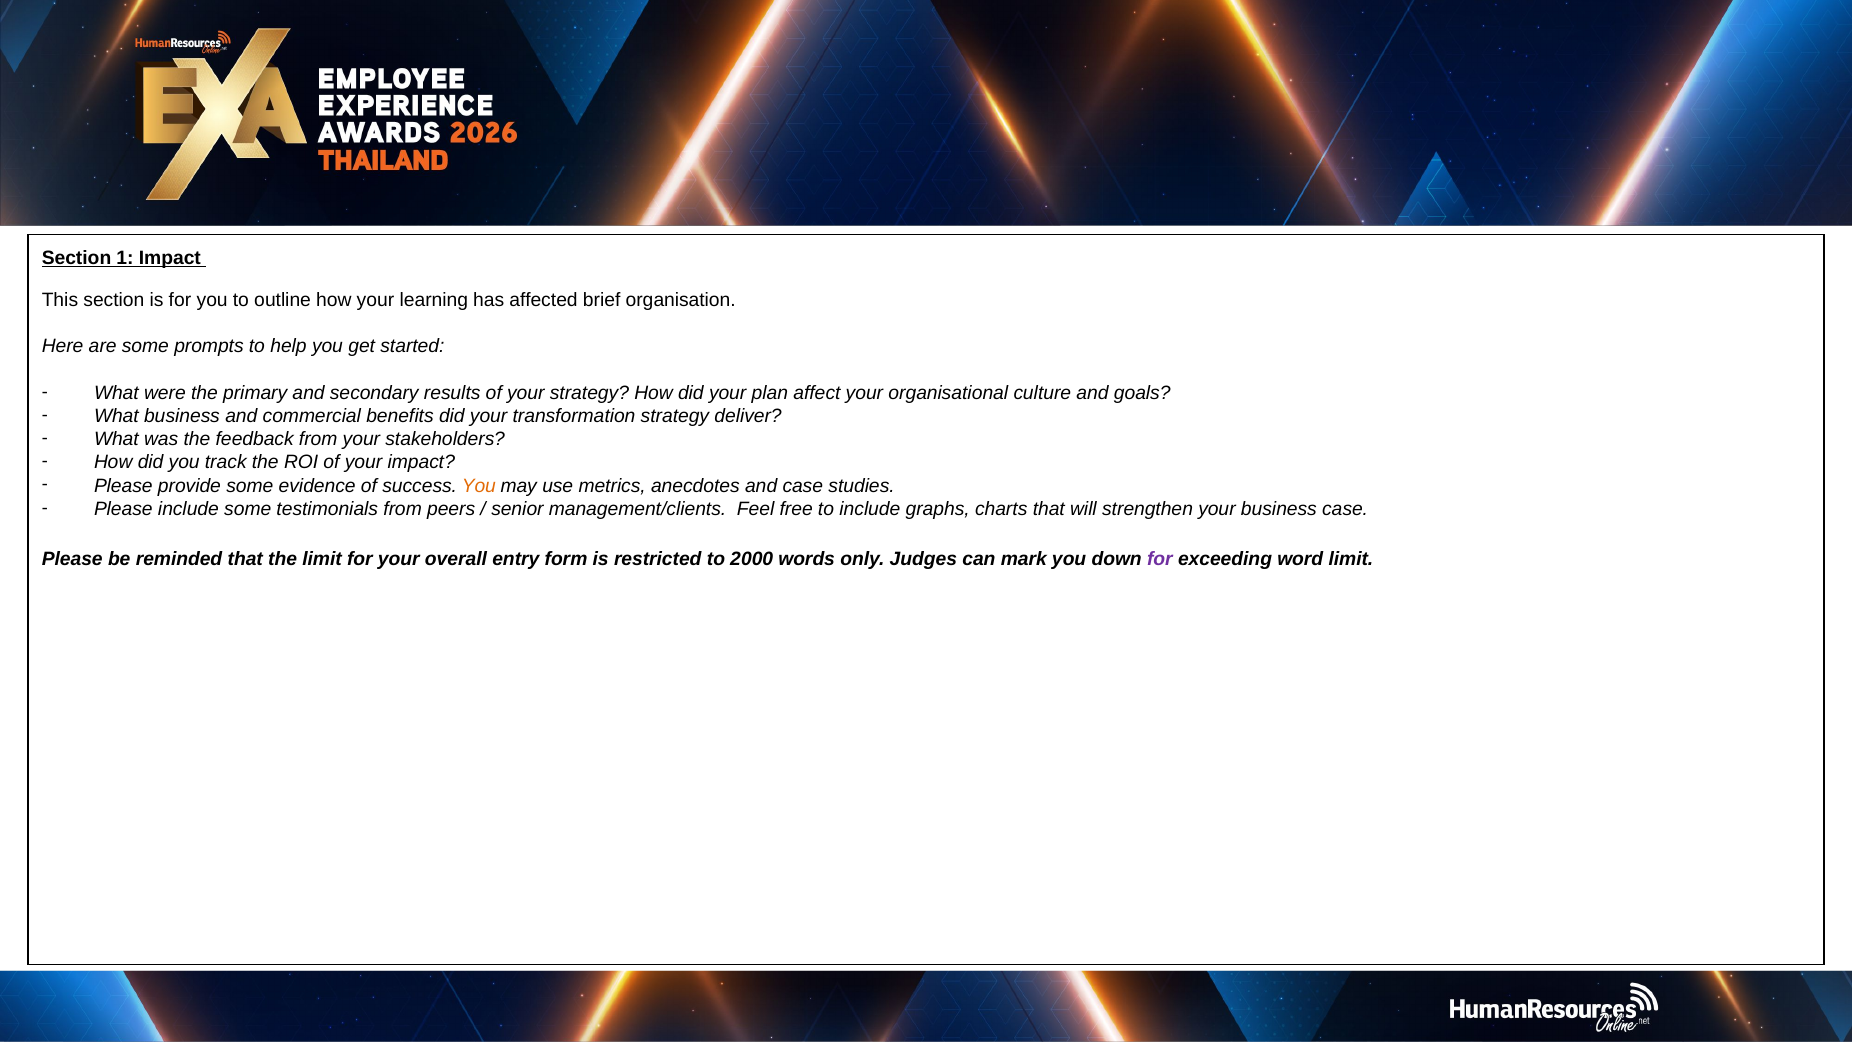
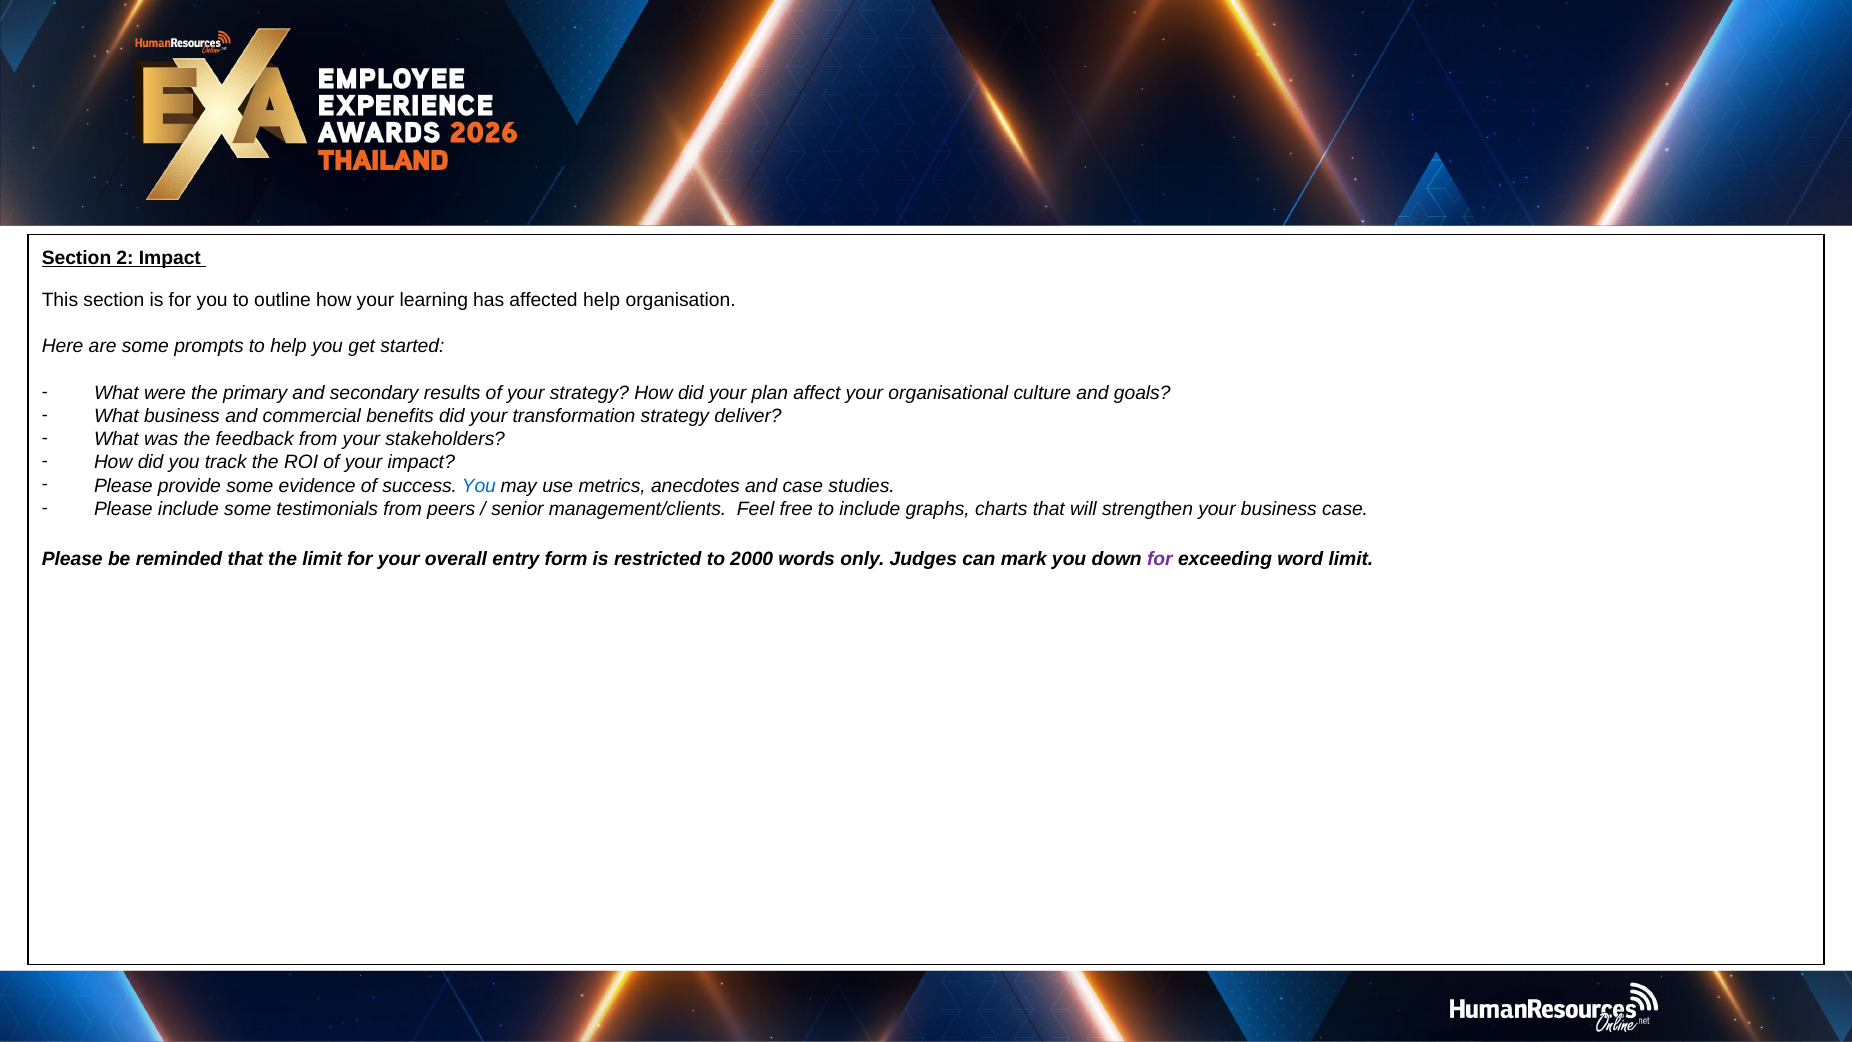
1: 1 -> 2 (125, 258)
affected brief: brief -> help (602, 300)
You colour: orange -> blue (479, 486)
